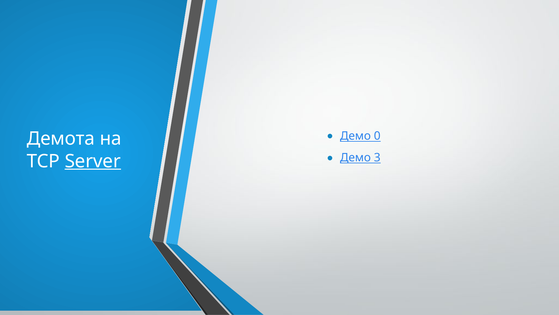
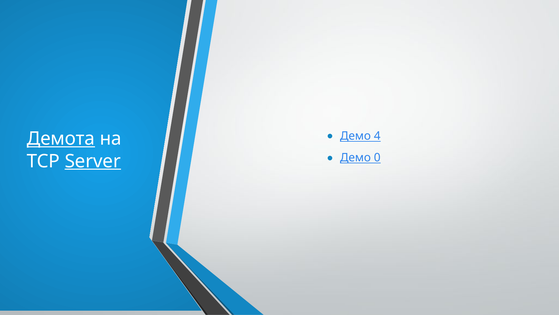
0: 0 -> 4 (377, 136)
Демота underline: none -> present (61, 139)
3: 3 -> 0 (377, 157)
